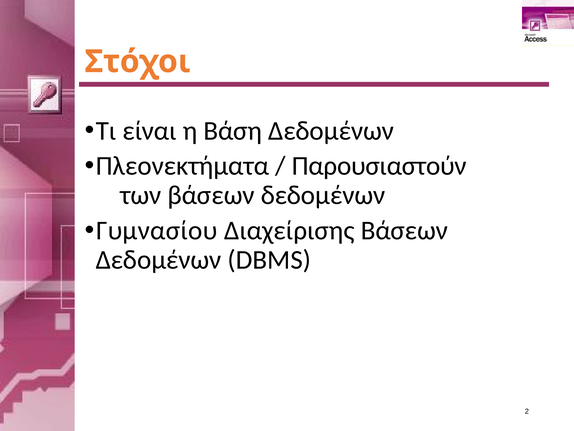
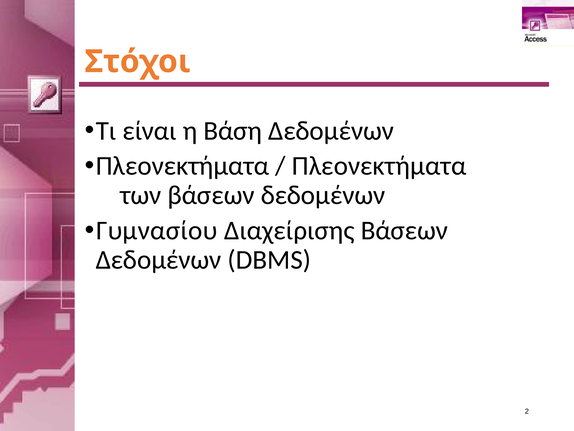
Παρουσιαστούν: Παρουσιαστούν -> Πλεονεκτήματα (379, 166)
